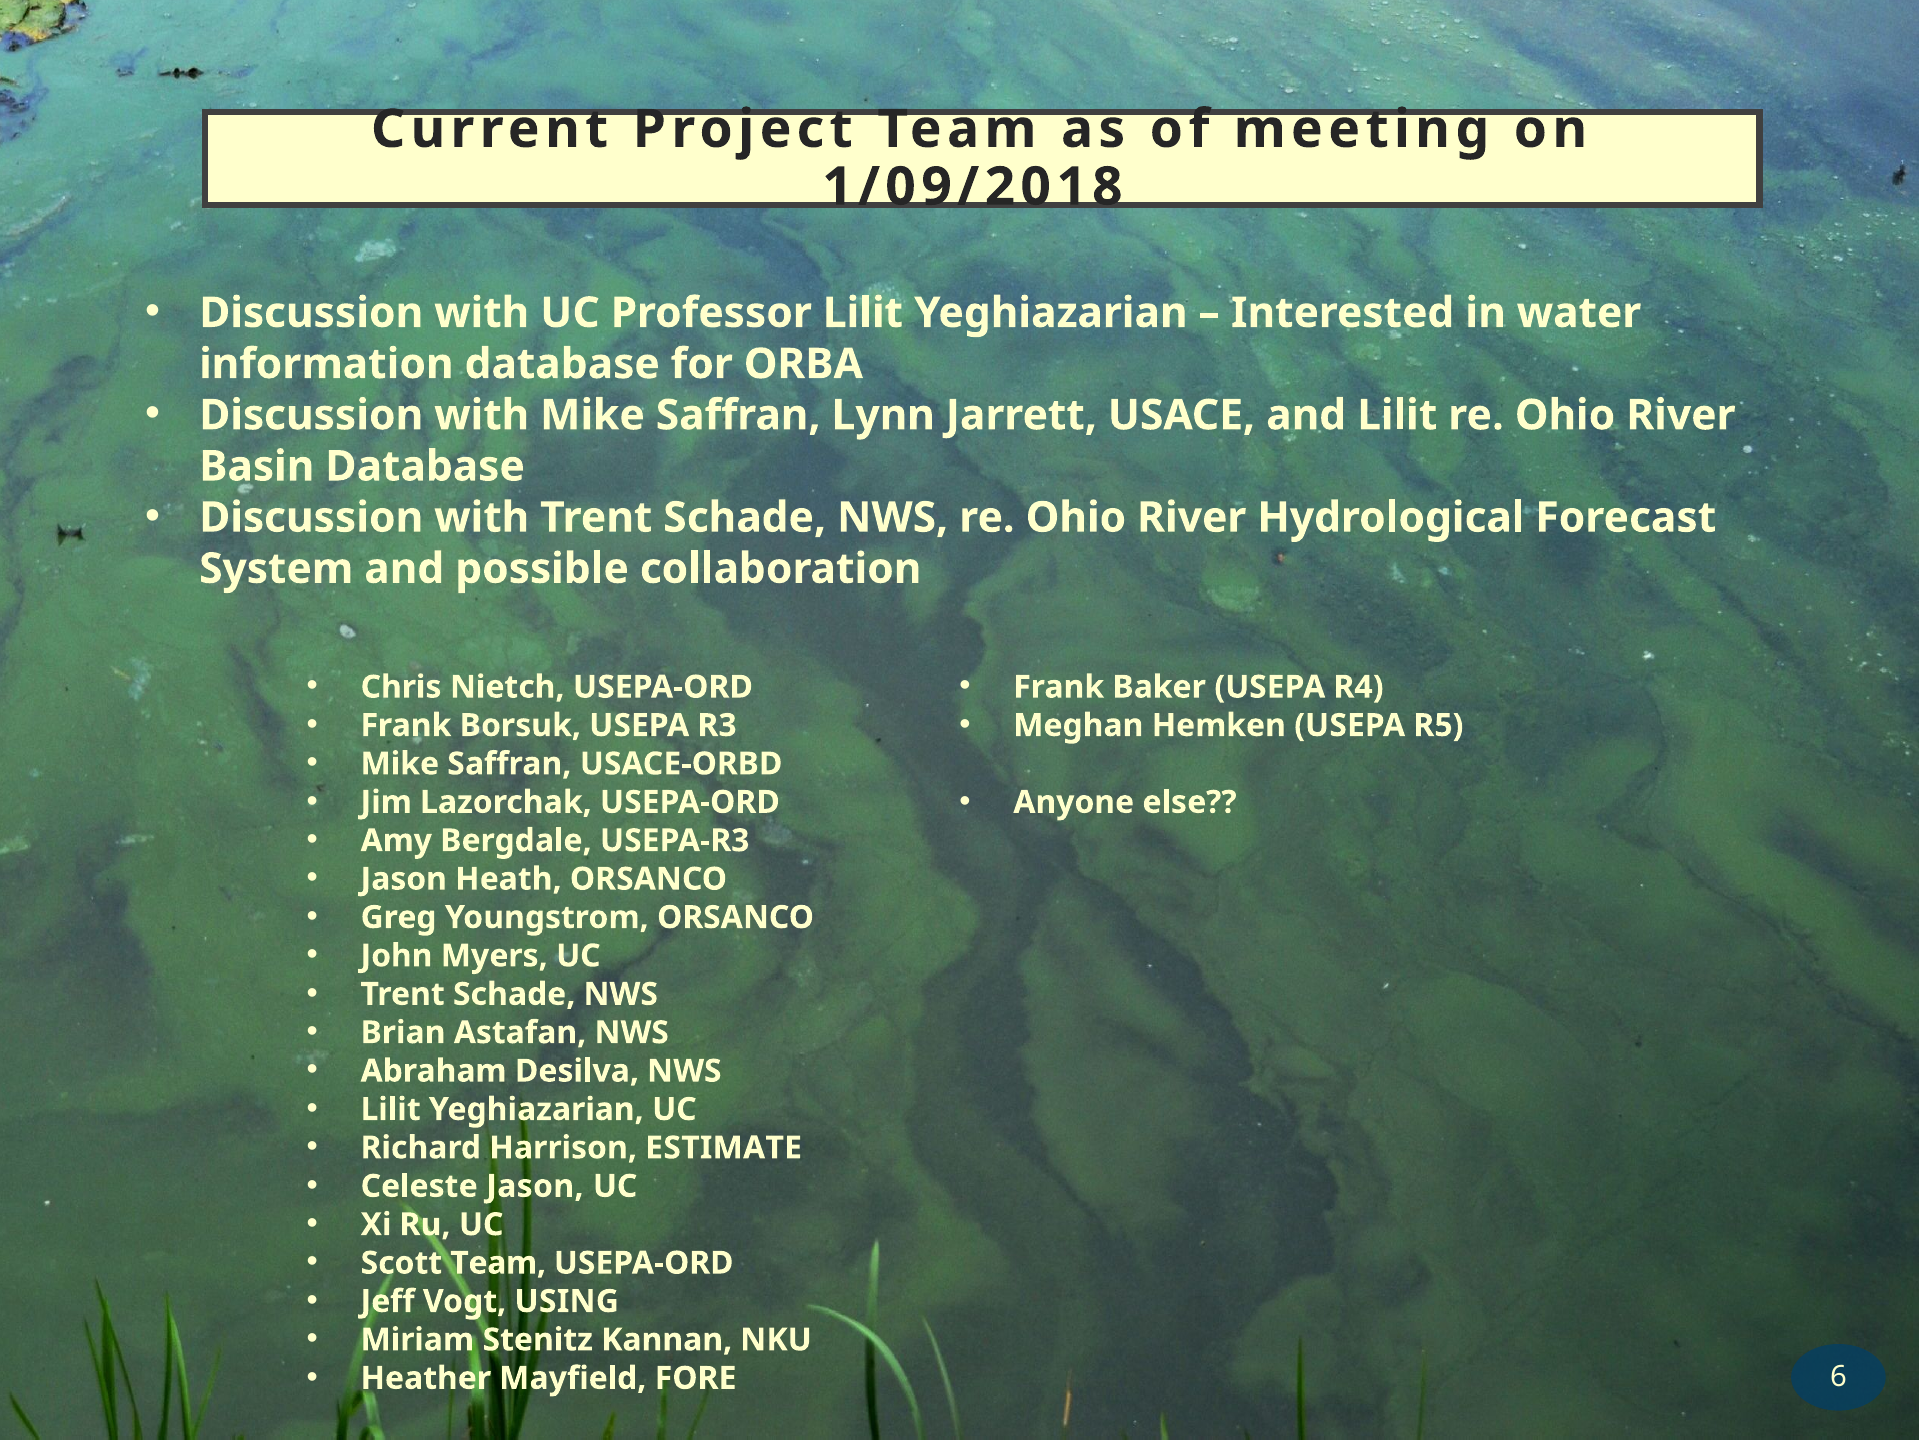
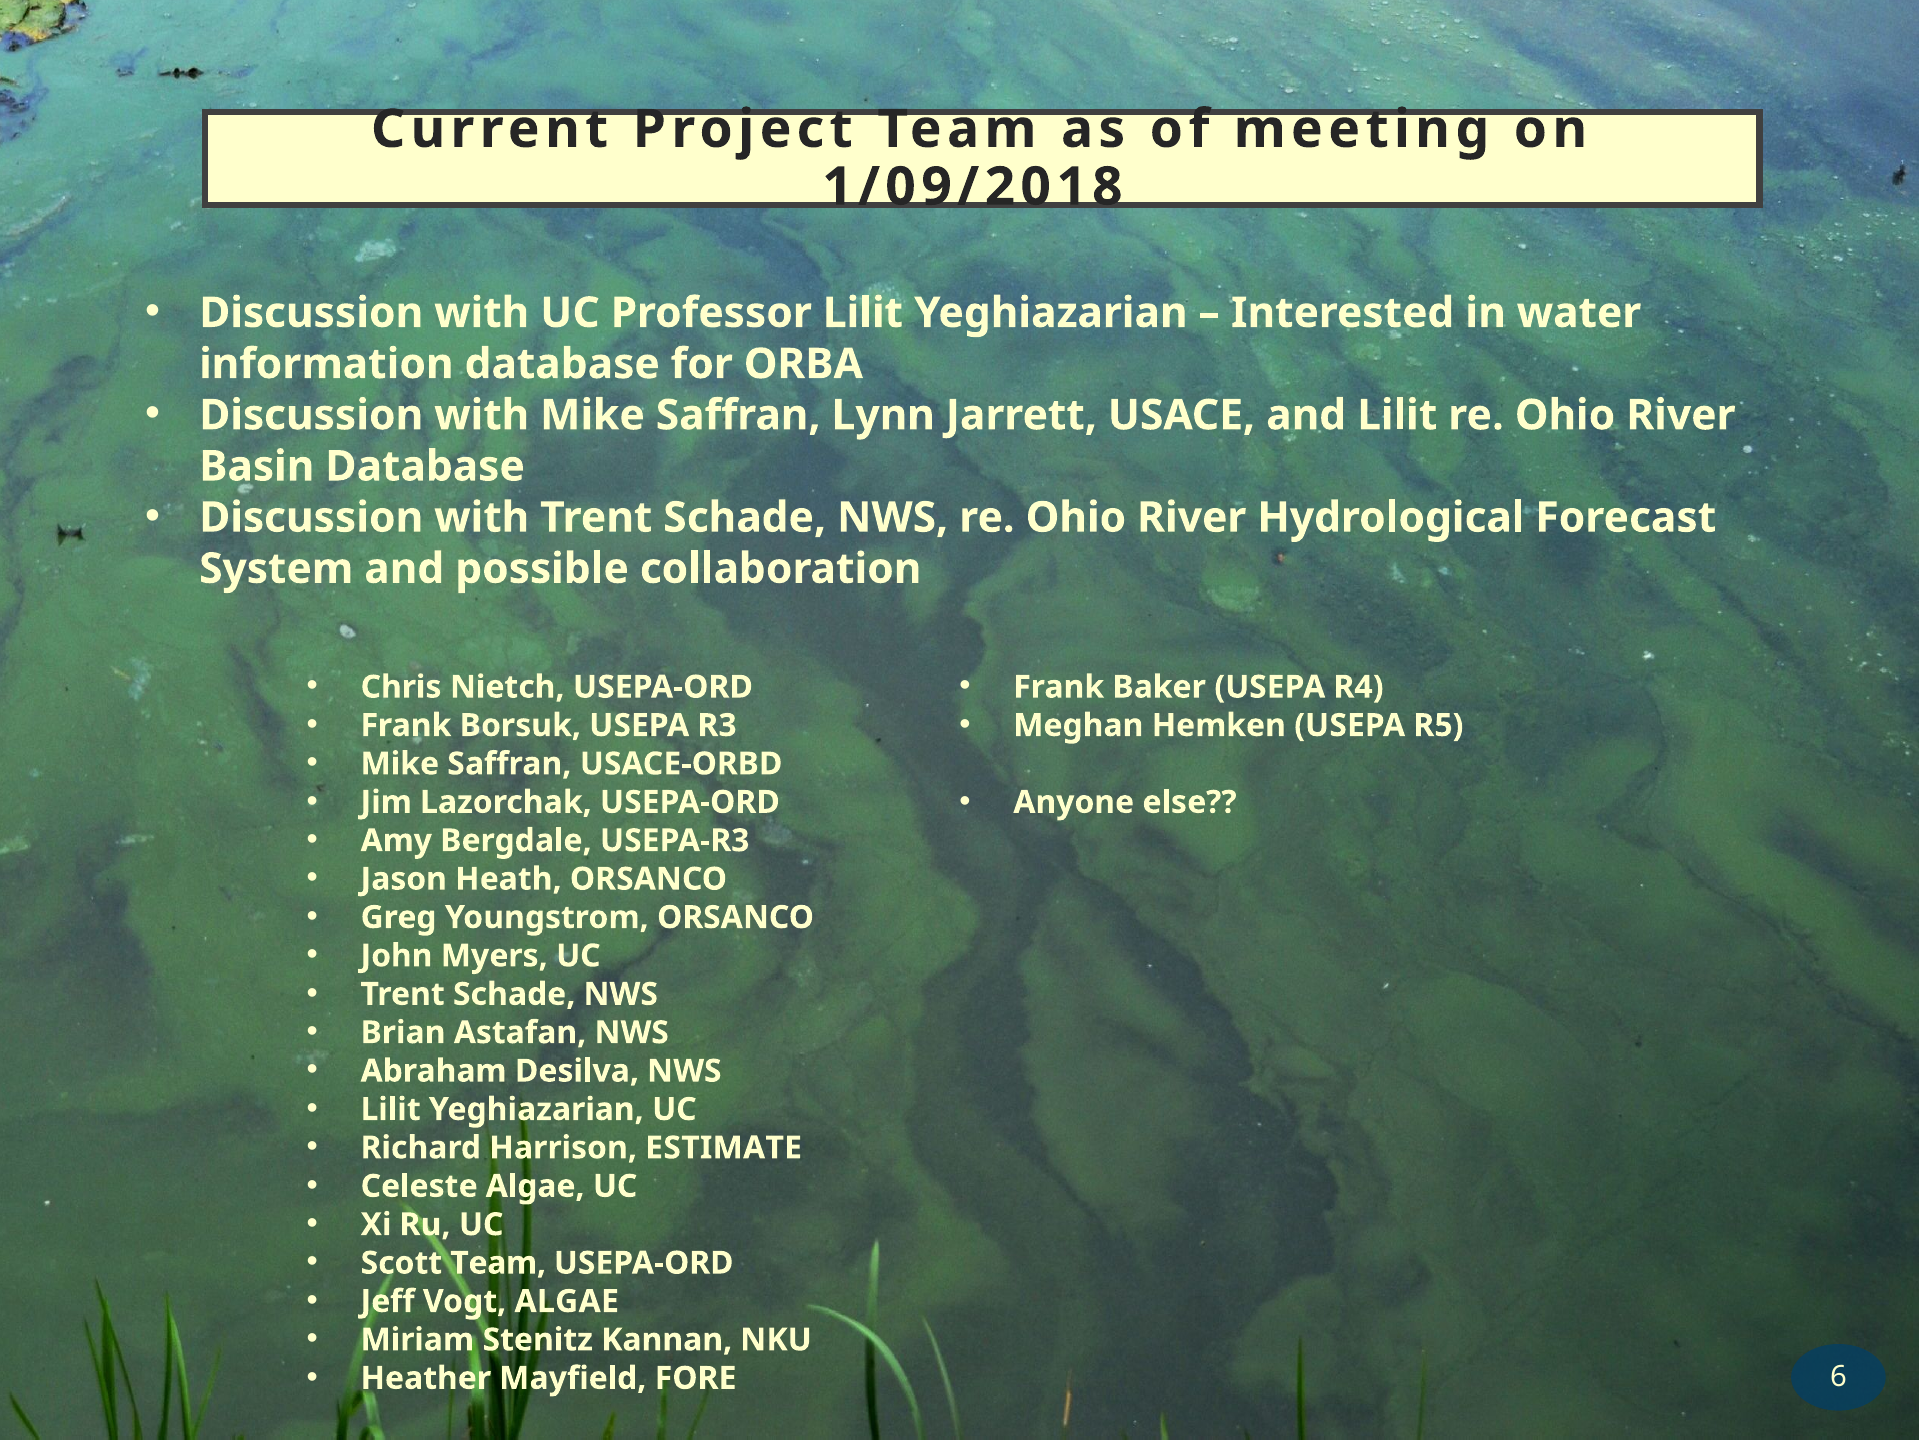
Celeste Jason: Jason -> Algae (535, 1186)
Vogt USING: USING -> ALGAE (567, 1301)
